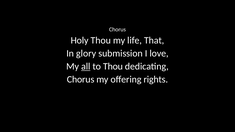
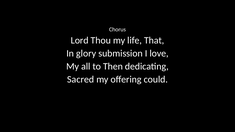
Holy: Holy -> Lord (80, 40)
all underline: present -> none (86, 66)
to Thou: Thou -> Then (113, 66)
Chorus: Chorus -> Sacred (81, 79)
rights: rights -> could (156, 79)
